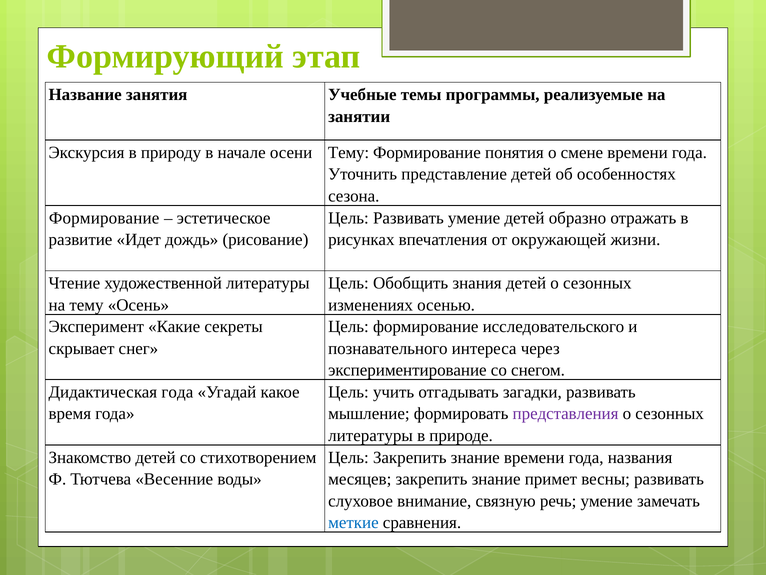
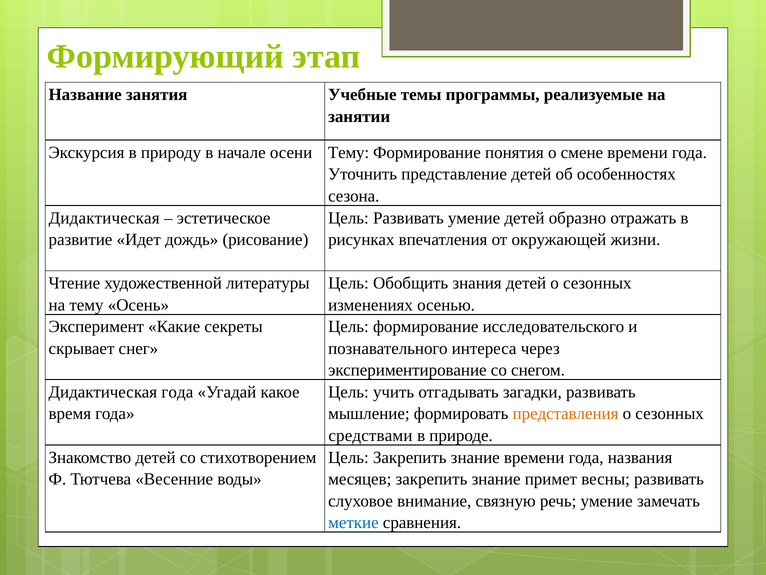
Формирование: Формирование -> Дидактическая (104, 218)
представления colour: purple -> orange (566, 413)
литературы: литературы -> средствами (370, 435)
